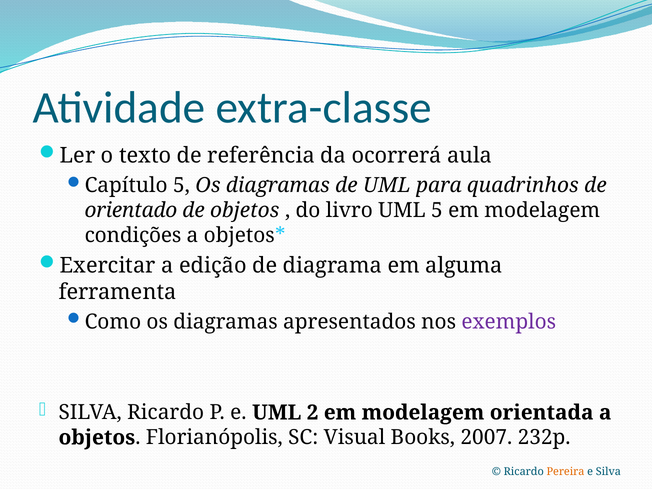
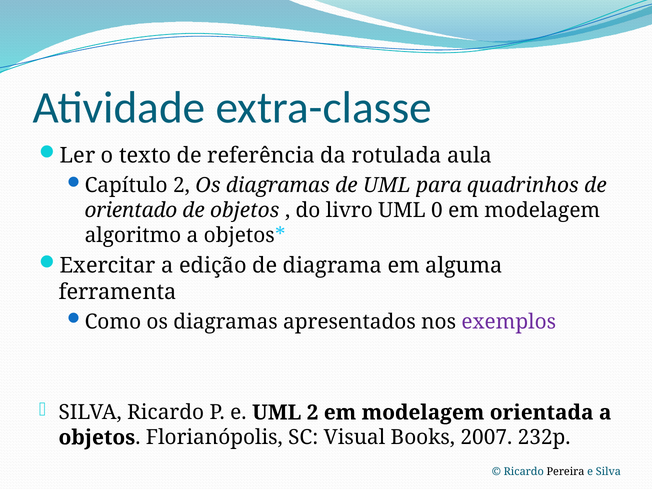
ocorrerá: ocorrerá -> rotulada (397, 156)
Capítulo 5: 5 -> 2 (181, 186)
UML 5: 5 -> 0 (437, 211)
condições: condições -> algoritmo (133, 236)
Pereira colour: orange -> black (565, 472)
